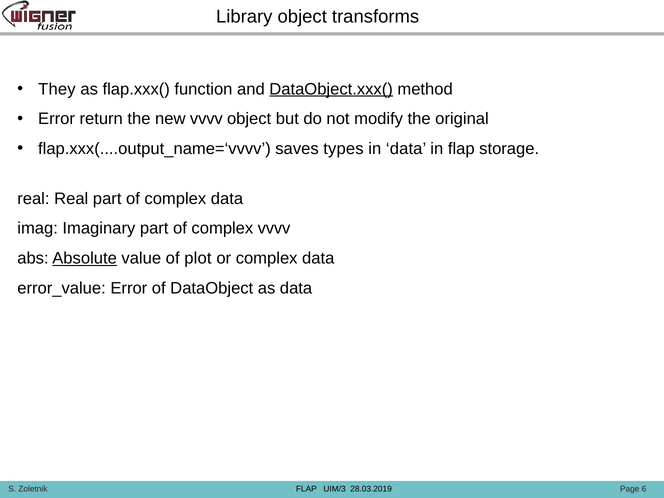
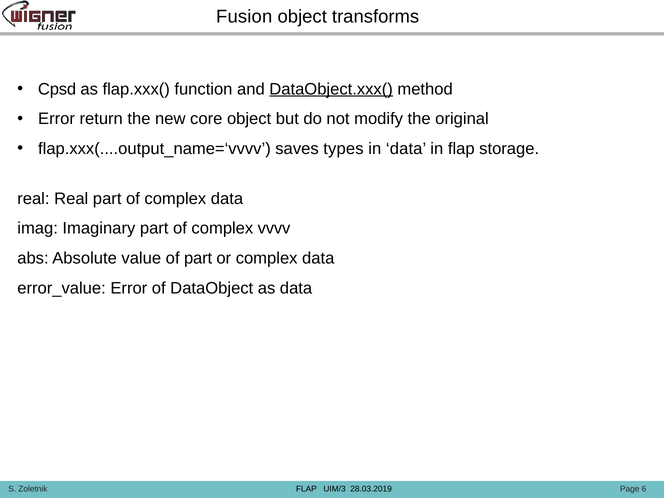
Library: Library -> Fusion (244, 17)
They: They -> Cpsd (57, 89)
new vvvv: vvvv -> core (206, 119)
Absolute underline: present -> none (85, 258)
of plot: plot -> part (198, 258)
